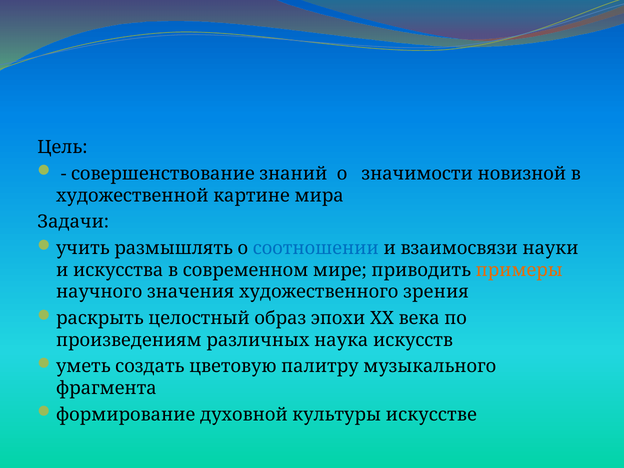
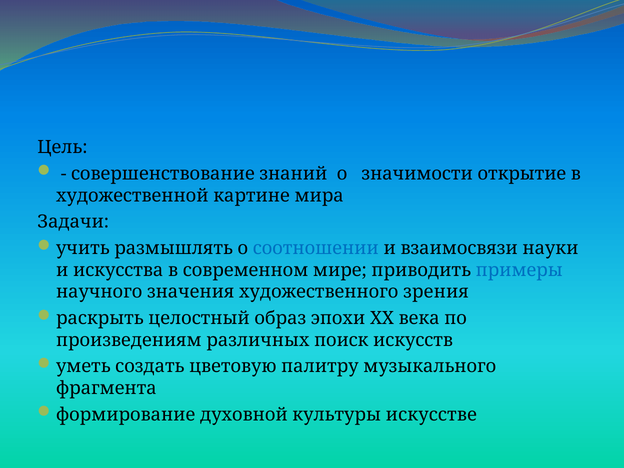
новизной: новизной -> открытие (522, 174)
примеры colour: orange -> blue (519, 270)
наука: наука -> поиск (341, 340)
